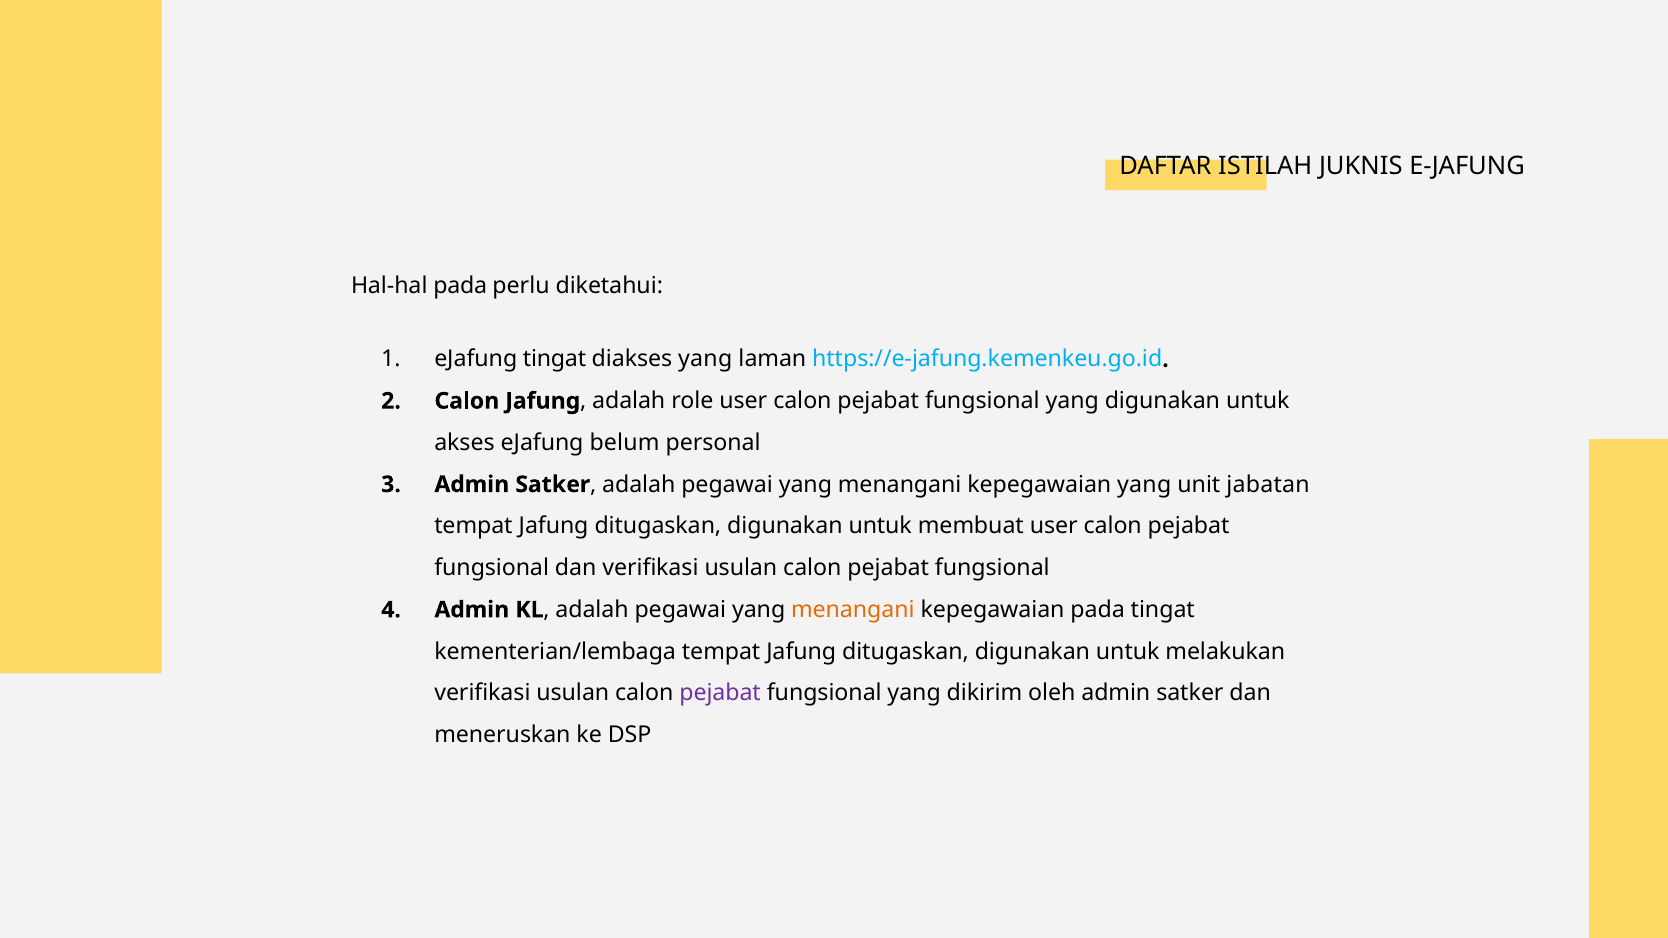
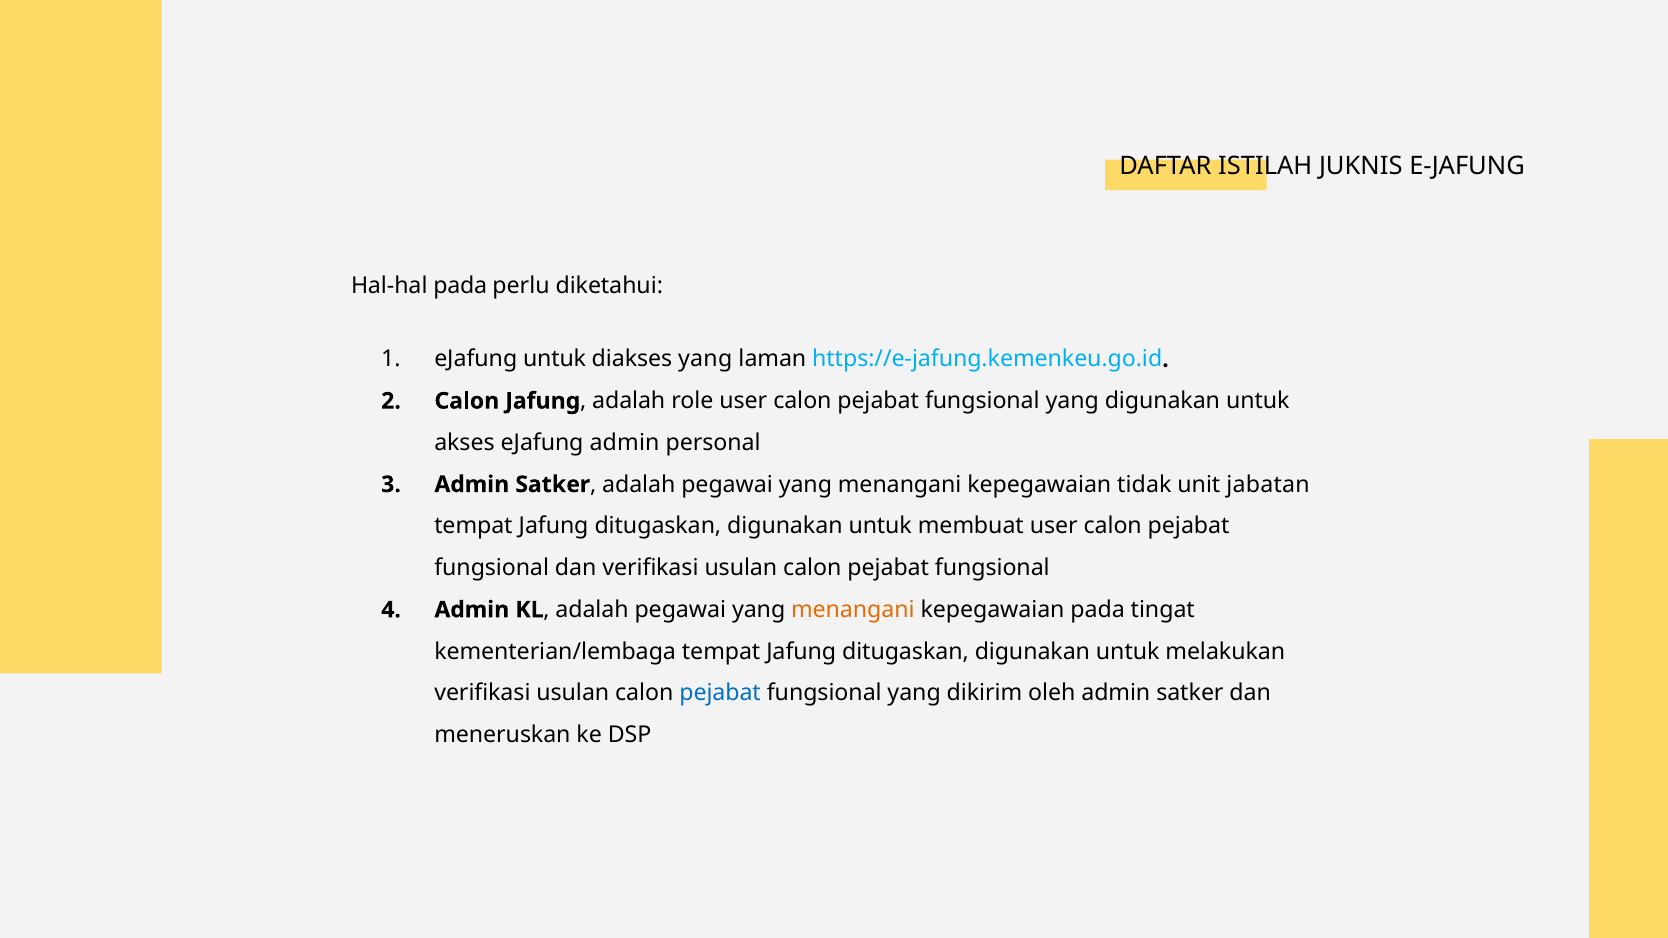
eJafung tingat: tingat -> untuk (555, 359)
eJafung belum: belum -> admin (625, 443)
kepegawaian yang: yang -> tidak (1144, 485)
pejabat colour: purple -> blue (720, 693)
